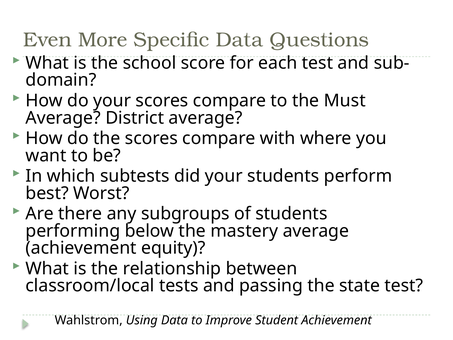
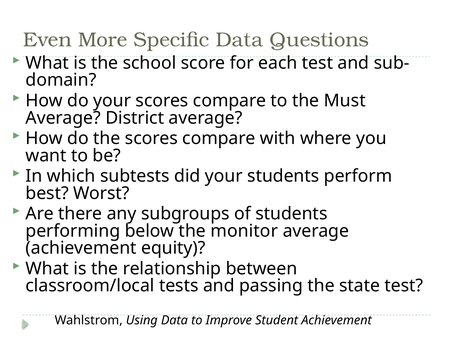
mastery: mastery -> monitor (244, 231)
